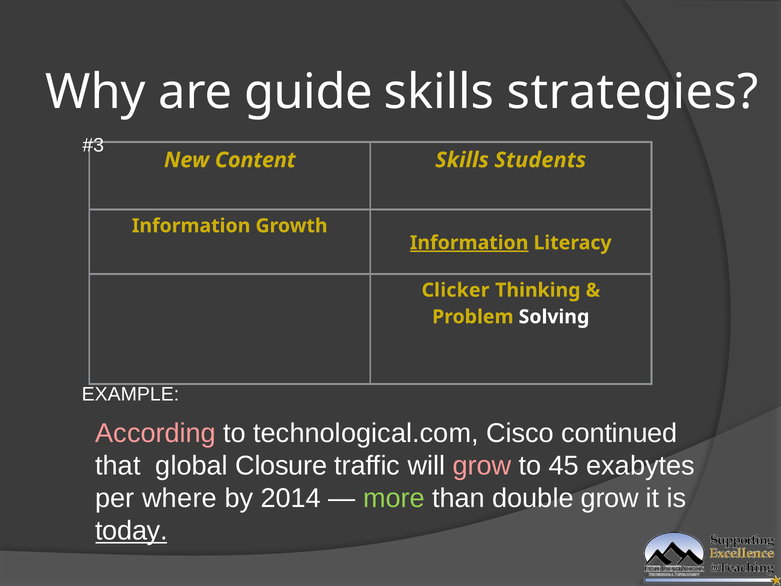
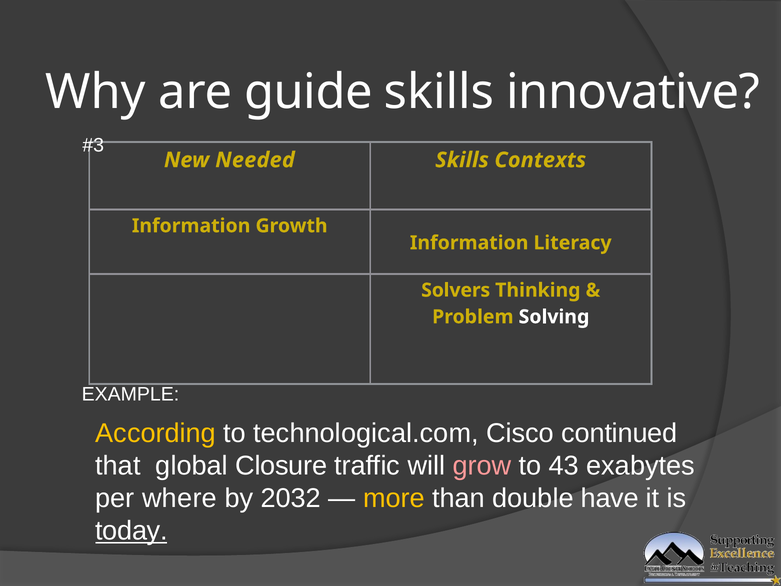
strategies: strategies -> innovative (633, 92)
Content: Content -> Needed (255, 160)
Students: Students -> Contexts (540, 160)
Information underline: present -> none (469, 243)
Clicker: Clicker -> Solvers (456, 290)
According colour: pink -> yellow (156, 433)
45: 45 -> 43 (564, 466)
2014: 2014 -> 2032 (291, 498)
more colour: light green -> yellow (394, 498)
double grow: grow -> have (610, 498)
